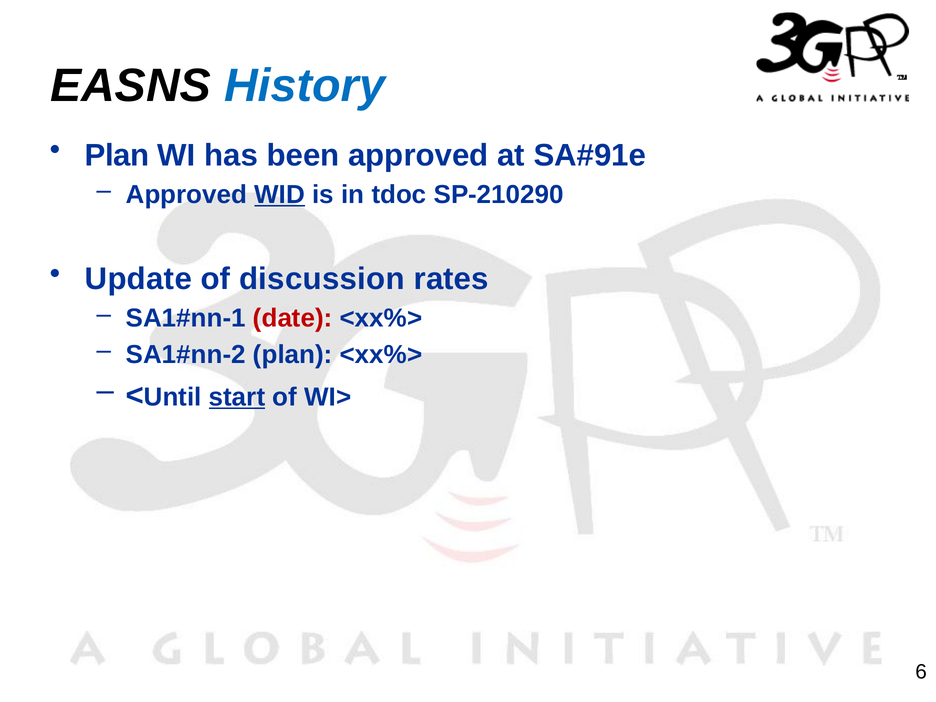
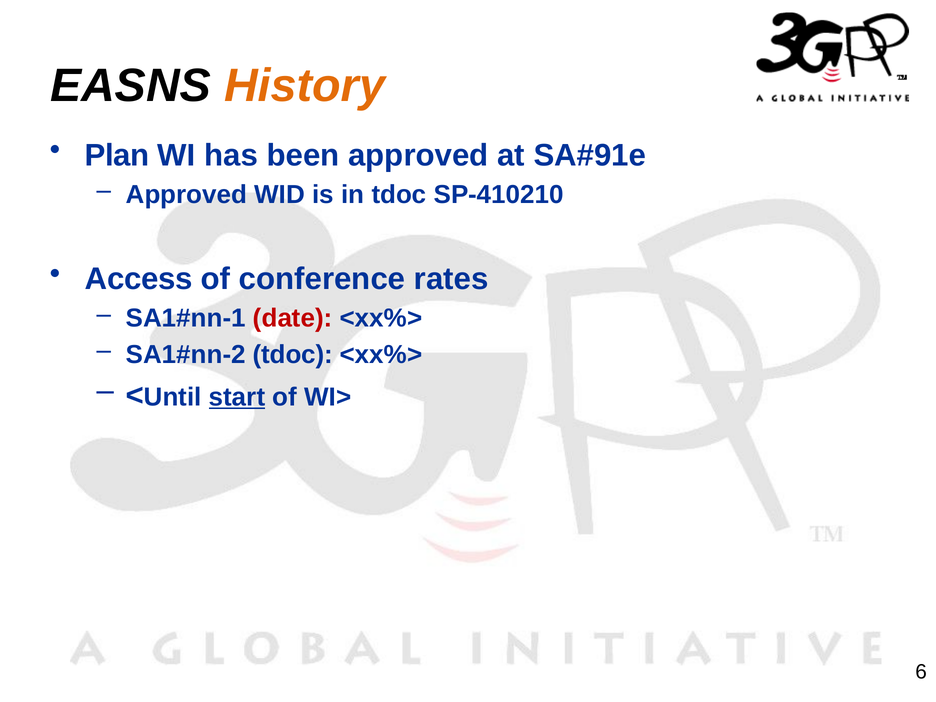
History colour: blue -> orange (305, 86)
WID underline: present -> none (280, 194)
SP-210290: SP-210290 -> SP-410210 (499, 194)
Update: Update -> Access (139, 279)
discussion: discussion -> conference (322, 279)
plan: plan -> tdoc (293, 355)
